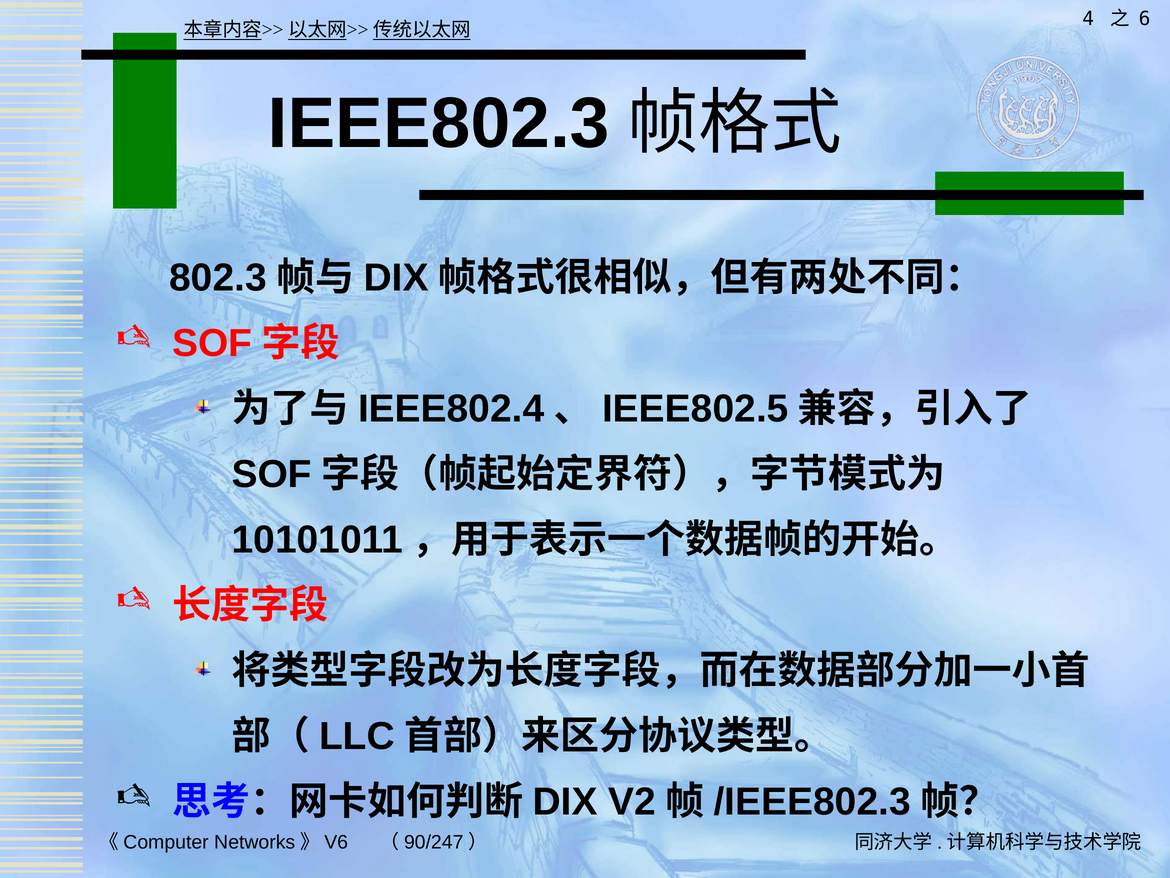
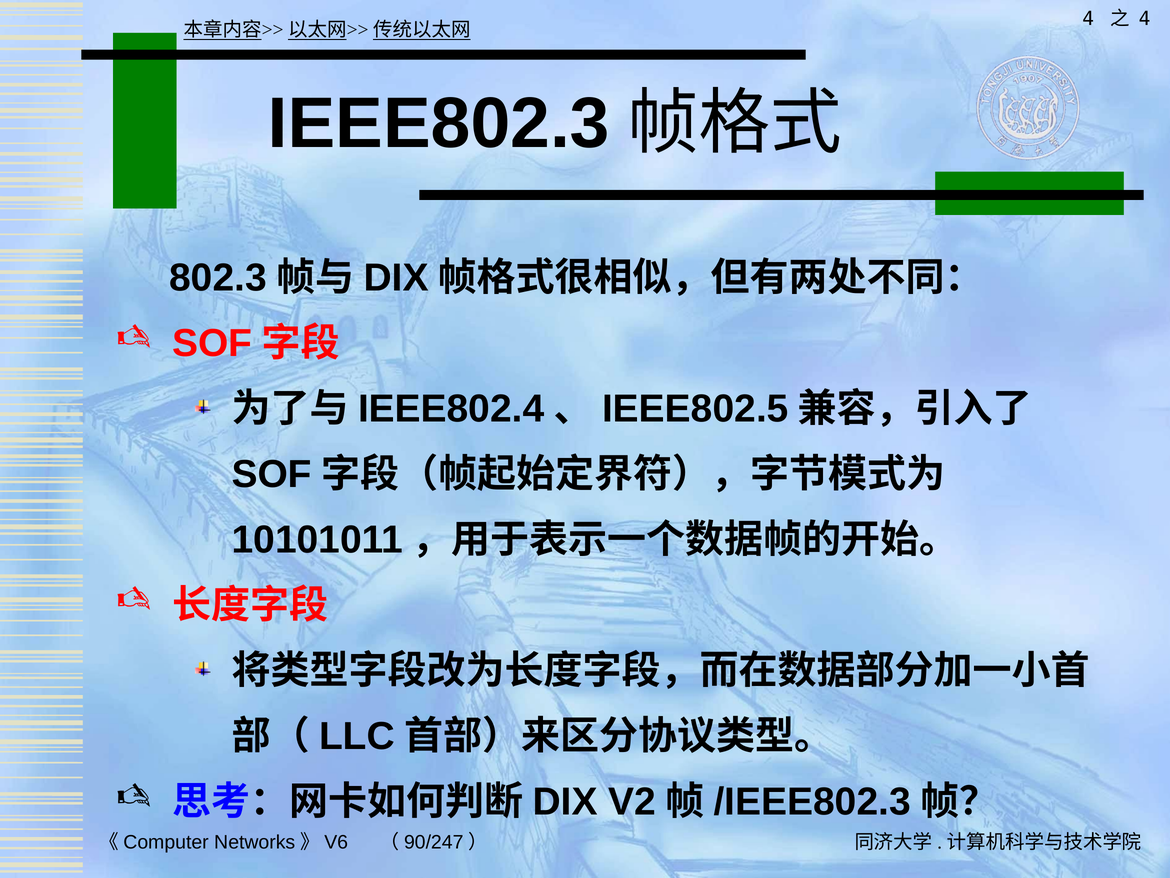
6: 6 -> 4 (1145, 19)
